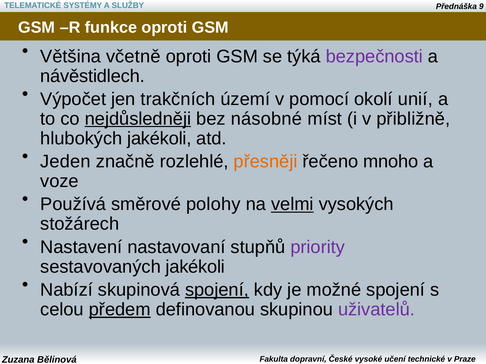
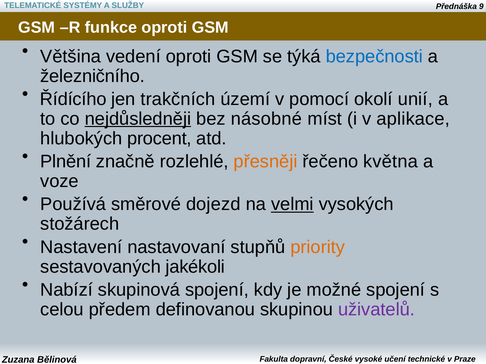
včetně: včetně -> vedení (133, 56)
bezpečnosti colour: purple -> blue (374, 56)
návěstidlech: návěstidlech -> železničního (93, 76)
Výpočet: Výpočet -> Řídícího (73, 99)
přibližně: přibližně -> aplikace (413, 119)
hlubokých jakékoli: jakékoli -> procent (159, 139)
Jeden: Jeden -> Plnění (66, 162)
mnoho: mnoho -> května (391, 162)
polohy: polohy -> dojezd (213, 205)
priority colour: purple -> orange (318, 247)
spojení underline: present -> none (217, 290)
předem underline: present -> none (120, 310)
